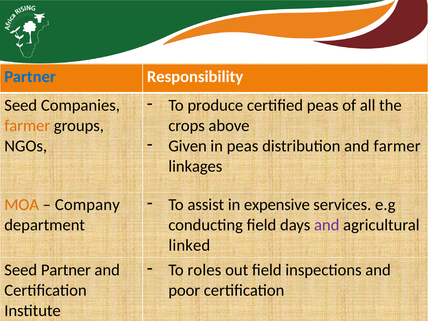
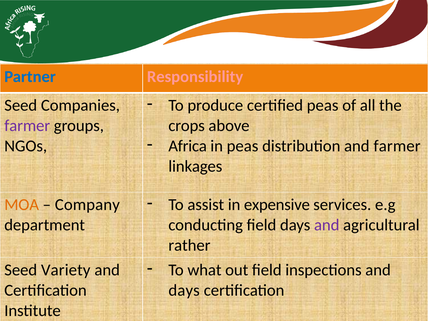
Responsibility colour: white -> pink (195, 77)
farmer colour: orange -> purple (27, 126)
Given: Given -> Africa (188, 146)
linked: linked -> rather (189, 245)
roles: roles -> what (204, 270)
Seed Partner: Partner -> Variety (66, 270)
poor: poor -> days (184, 290)
